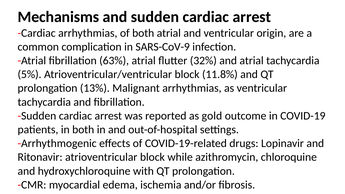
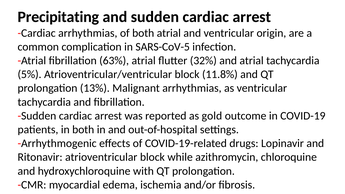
Mechanisms: Mechanisms -> Precipitating (58, 17)
SARS-CoV-9: SARS-CoV-9 -> SARS-CoV-5 (163, 47)
